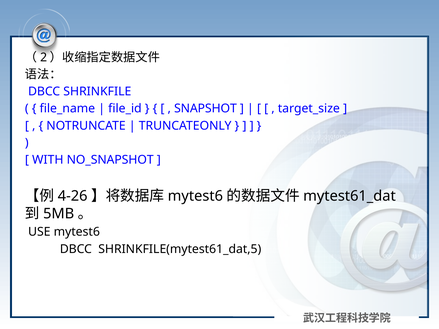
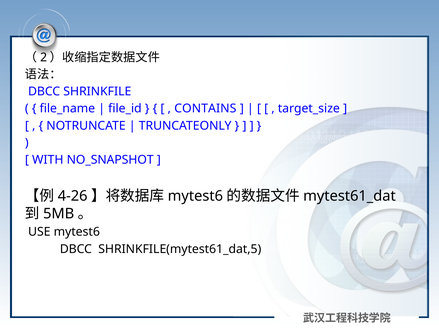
SNAPSHOT: SNAPSHOT -> CONTAINS (205, 109)
